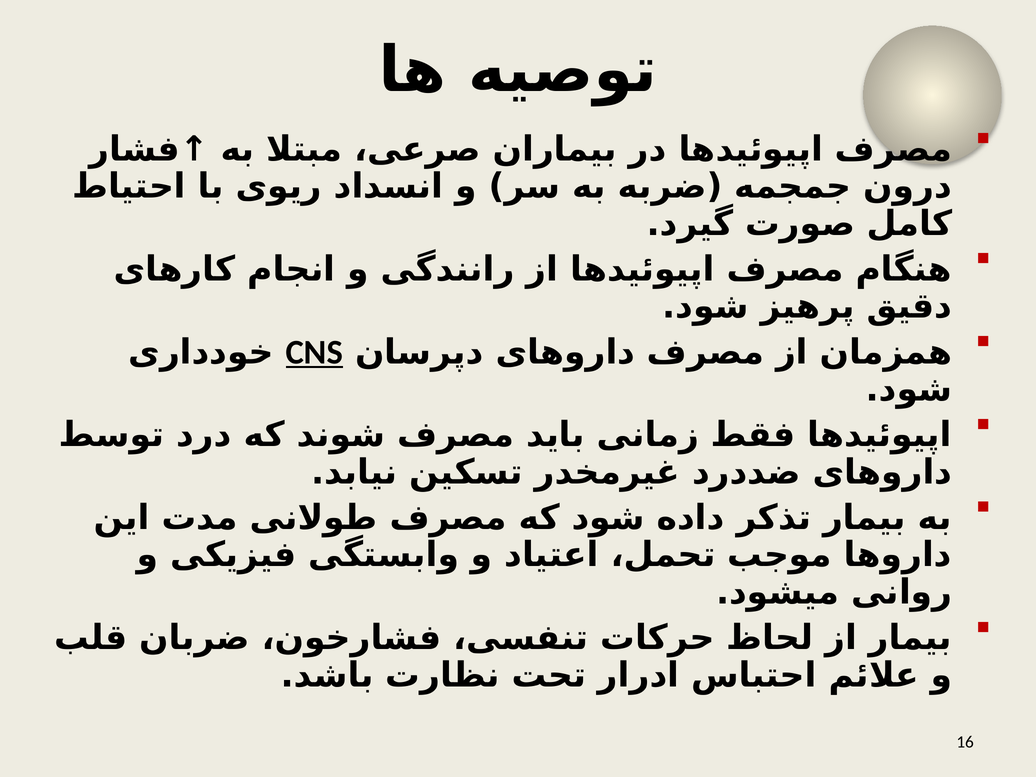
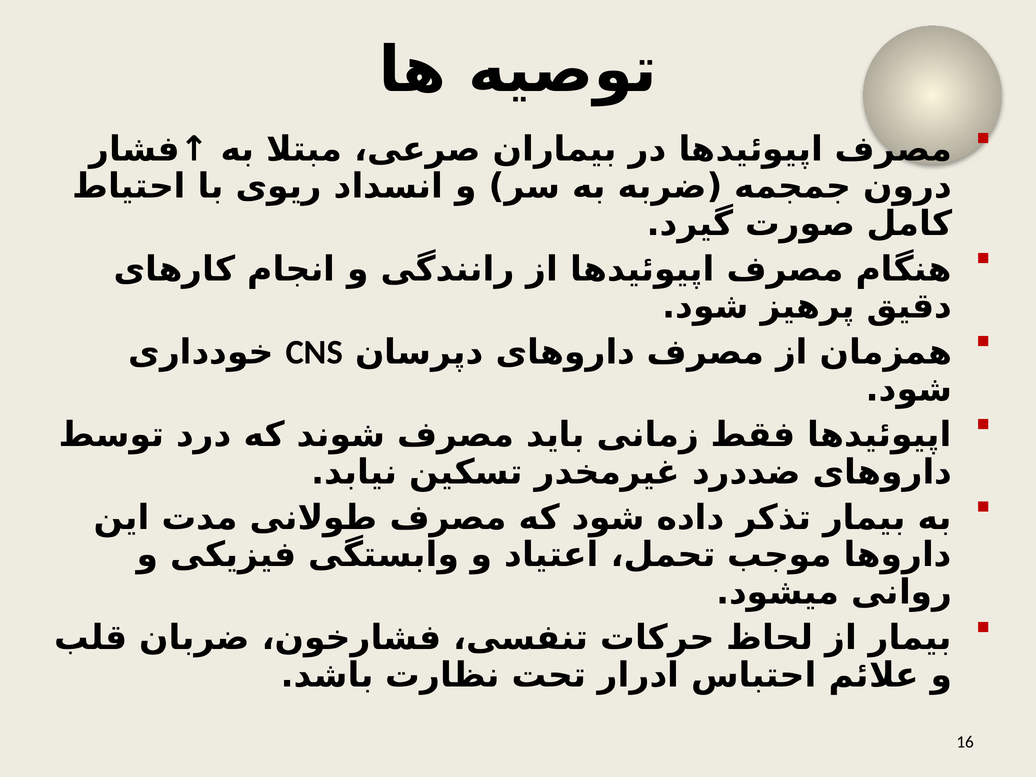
CNS underline: present -> none (314, 352)
